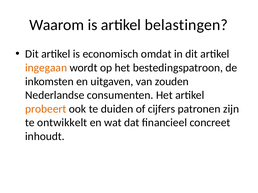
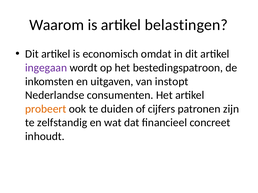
ingegaan colour: orange -> purple (46, 68)
zouden: zouden -> instopt (172, 82)
ontwikkelt: ontwikkelt -> zelfstandig (62, 123)
